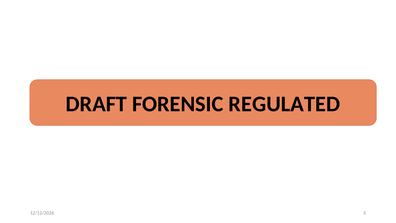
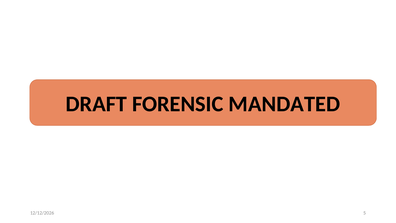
REGULATED: REGULATED -> MANDATED (284, 104)
